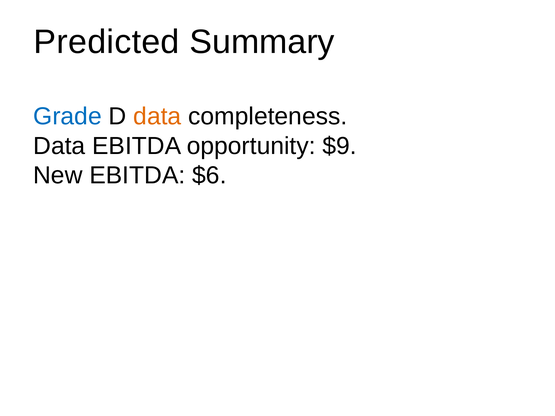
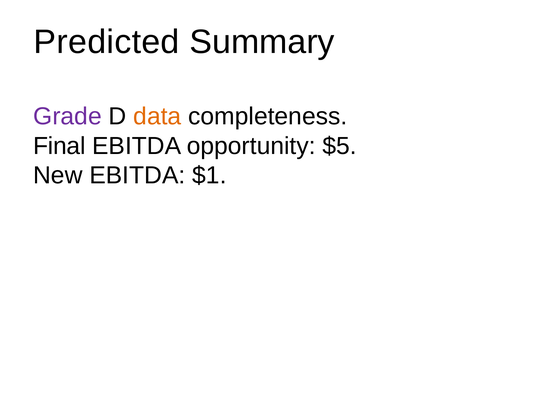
Grade colour: blue -> purple (67, 116)
Data: Data -> Final (59, 146)
$9: $9 -> $5 (340, 146)
$6: $6 -> $1 (209, 176)
